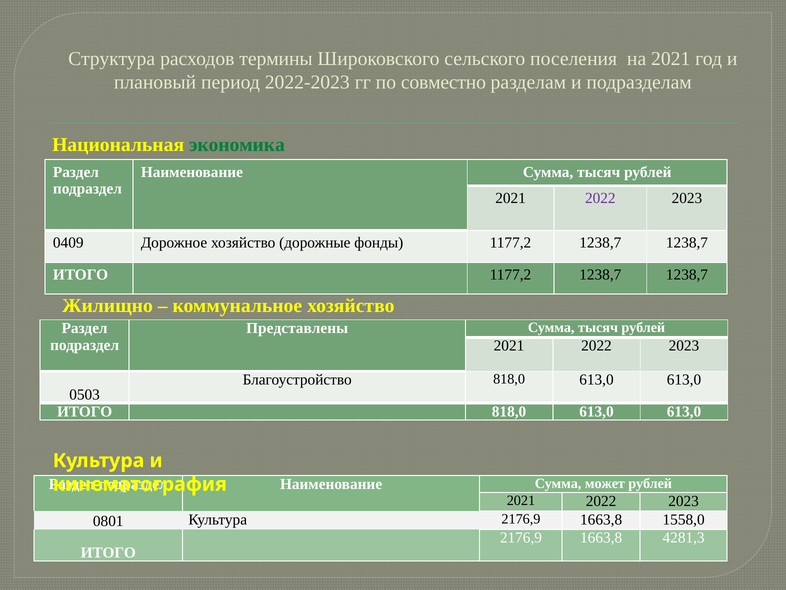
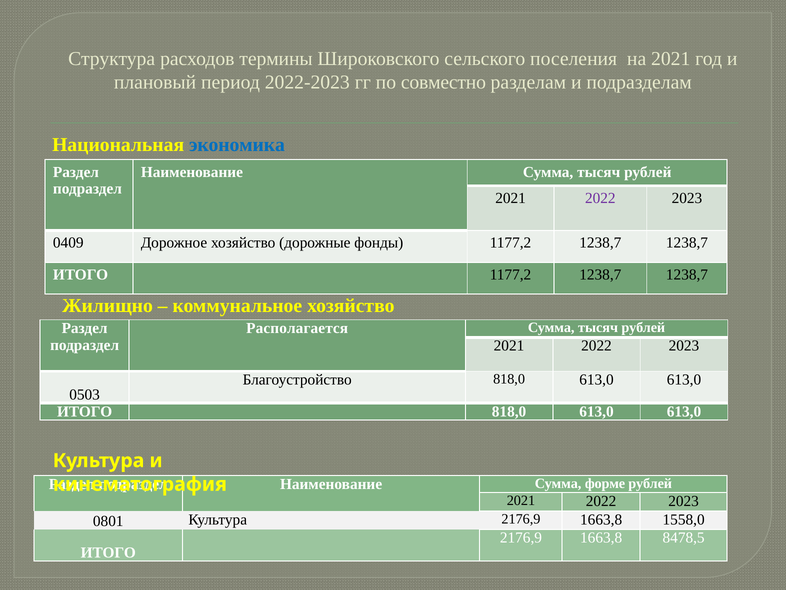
экономика colour: green -> blue (237, 145)
Представлены: Представлены -> Располагается (297, 328)
может: может -> форме (605, 483)
4281,3: 4281,3 -> 8478,5 (684, 537)
